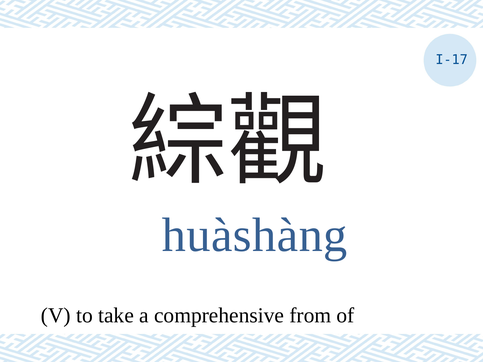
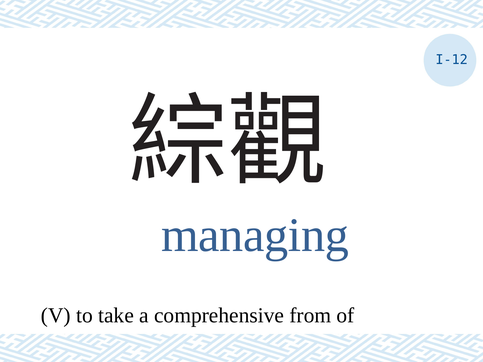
I-17: I-17 -> I-12 (452, 60)
huàshàng: huàshàng -> managing (255, 235)
